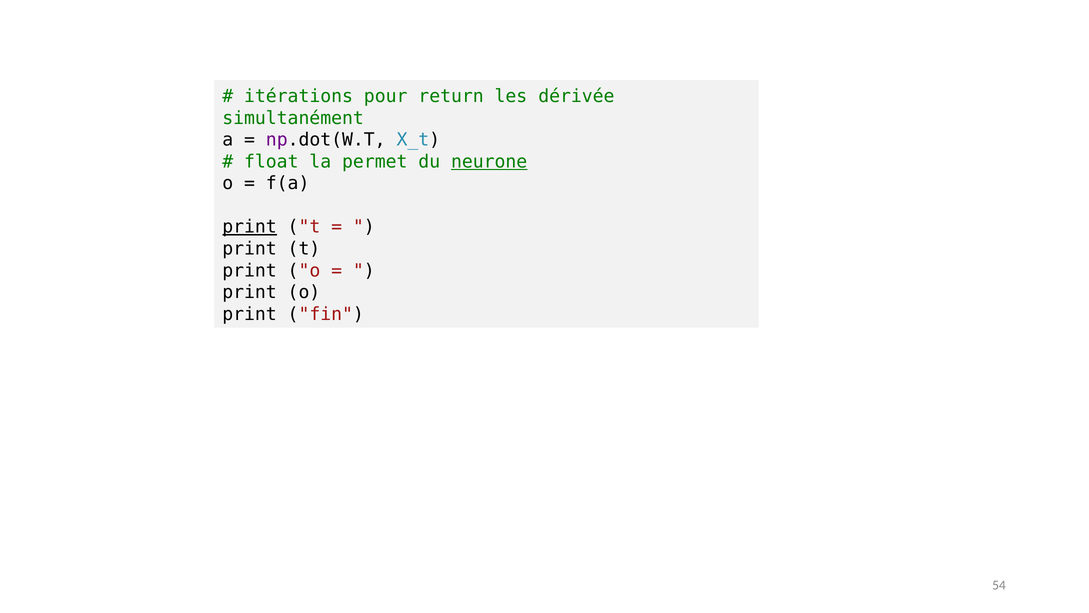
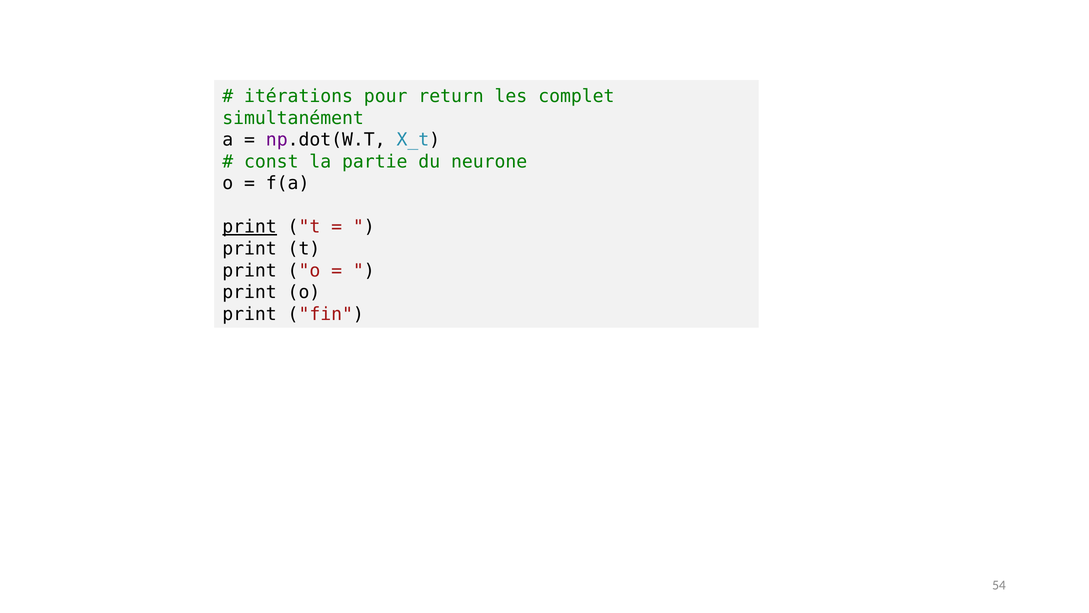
dérivée: dérivée -> complet (576, 96)
float: float -> const (271, 162)
permet: permet -> partie (375, 162)
neurone underline: present -> none (489, 162)
